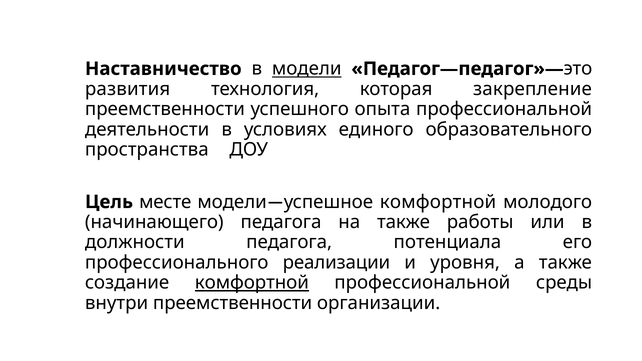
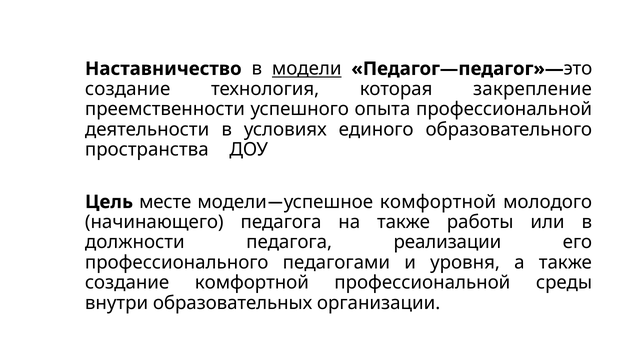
развития: развития -> создание (128, 89)
потенциала: потенциала -> реализации (447, 242)
реализации: реализации -> педагогами (336, 263)
комфортной underline: present -> none (252, 283)
внутри преемственности: преемственности -> образовательных (233, 303)
